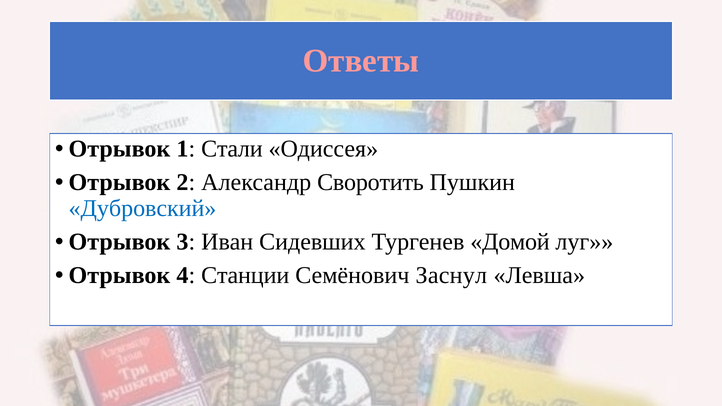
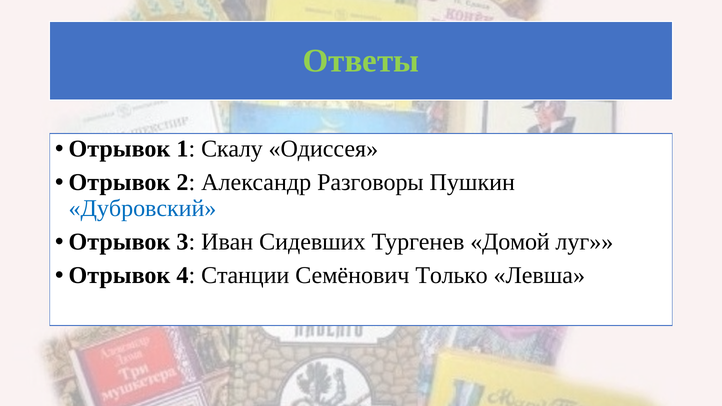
Ответы colour: pink -> light green (361, 61)
Стали: Стали -> Скалу (232, 149)
Своротить: Своротить -> Разговоры (370, 183)
Заснул: Заснул -> Только (452, 276)
